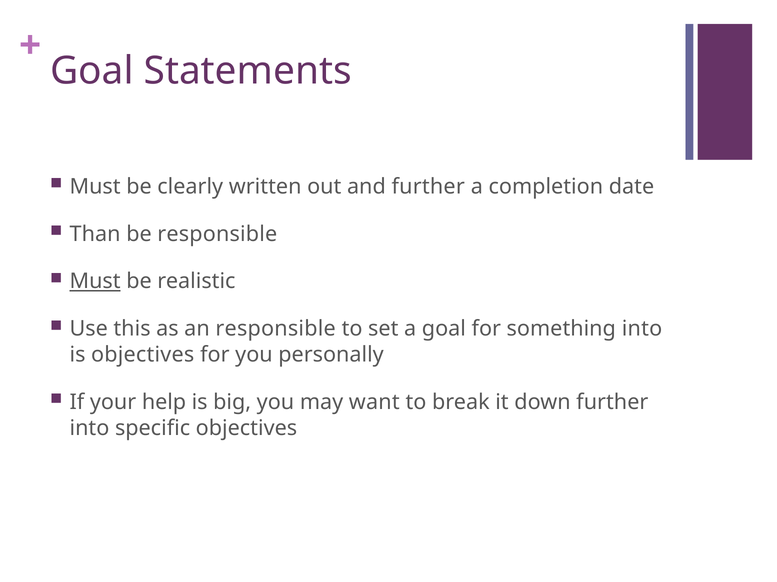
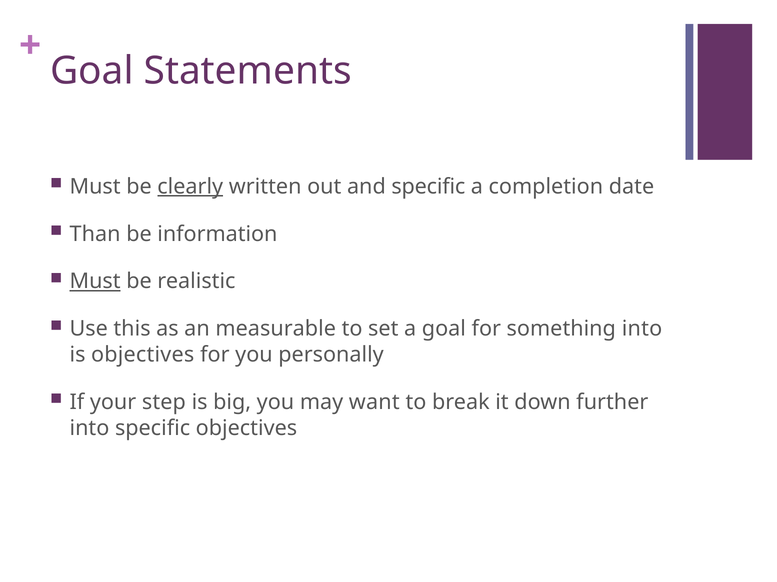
clearly underline: none -> present (190, 187)
and further: further -> specific (428, 187)
be responsible: responsible -> information (217, 234)
an responsible: responsible -> measurable (276, 329)
help: help -> step (164, 403)
